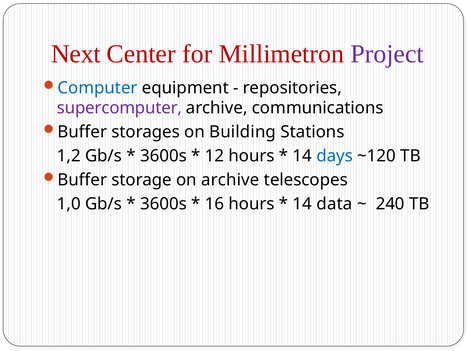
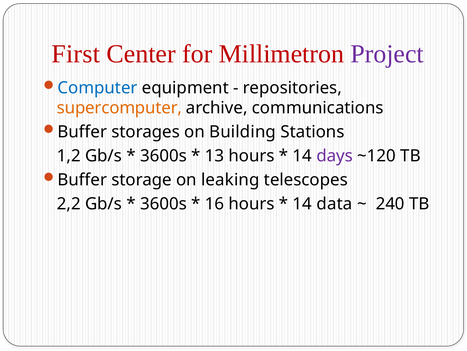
Next: Next -> First (76, 54)
supercomputer colour: purple -> orange (119, 108)
12: 12 -> 13 (214, 156)
days colour: blue -> purple (335, 156)
on archive: archive -> leaking (230, 180)
1,0: 1,0 -> 2,2 (69, 204)
